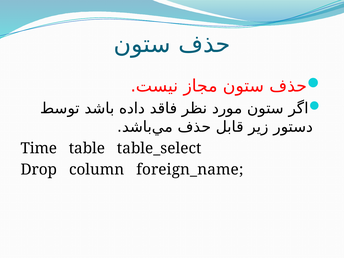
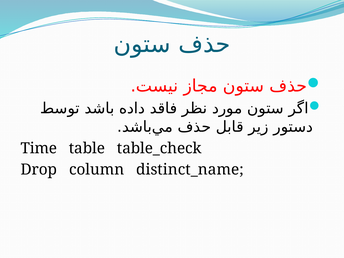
table_select: table_select -> table_check (159, 148)
foreign_name: foreign_name -> distinct_name (190, 170)
